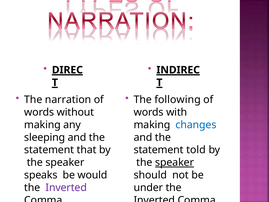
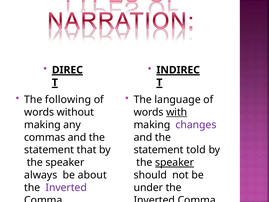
narration: narration -> following (68, 99)
following: following -> language (178, 99)
with underline: none -> present (177, 112)
changes colour: blue -> purple (196, 125)
sleeping: sleeping -> commas (45, 137)
speaks: speaks -> always (41, 175)
would: would -> about (92, 175)
